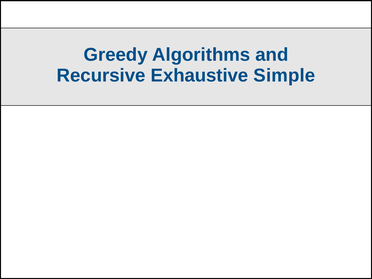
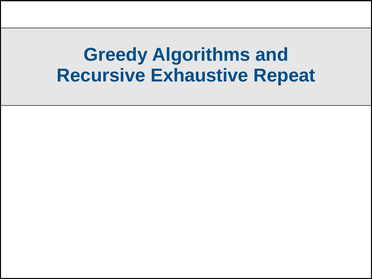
Simple: Simple -> Repeat (284, 76)
